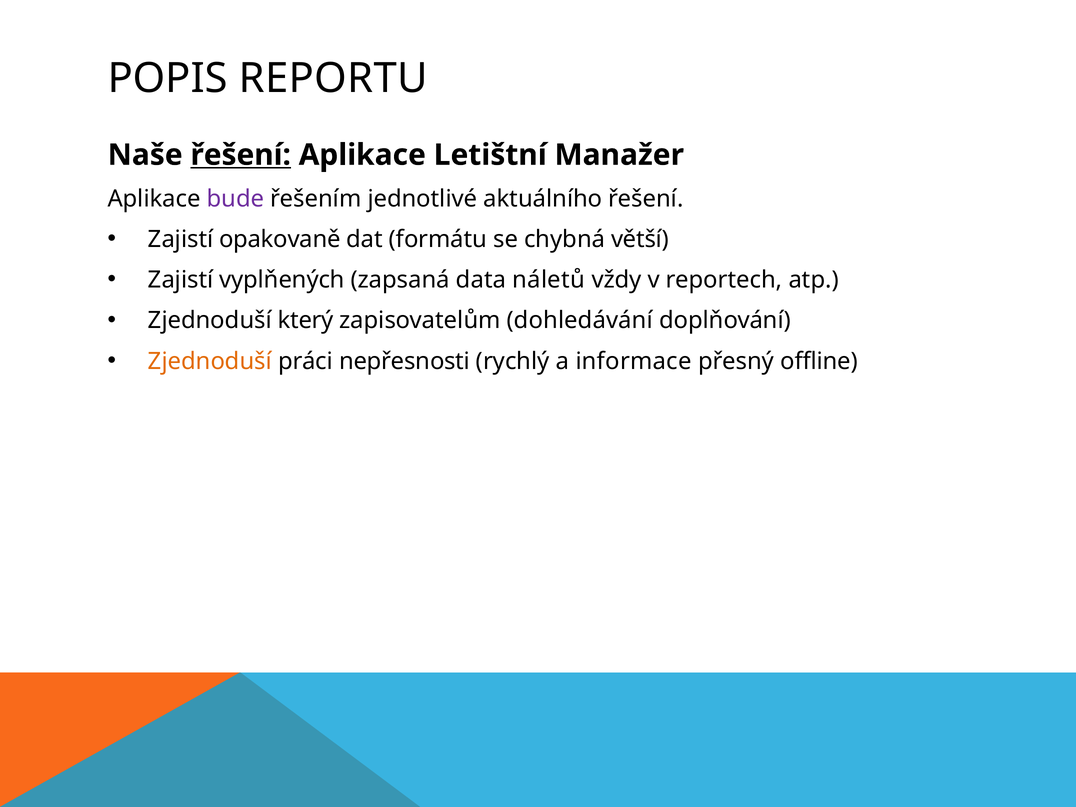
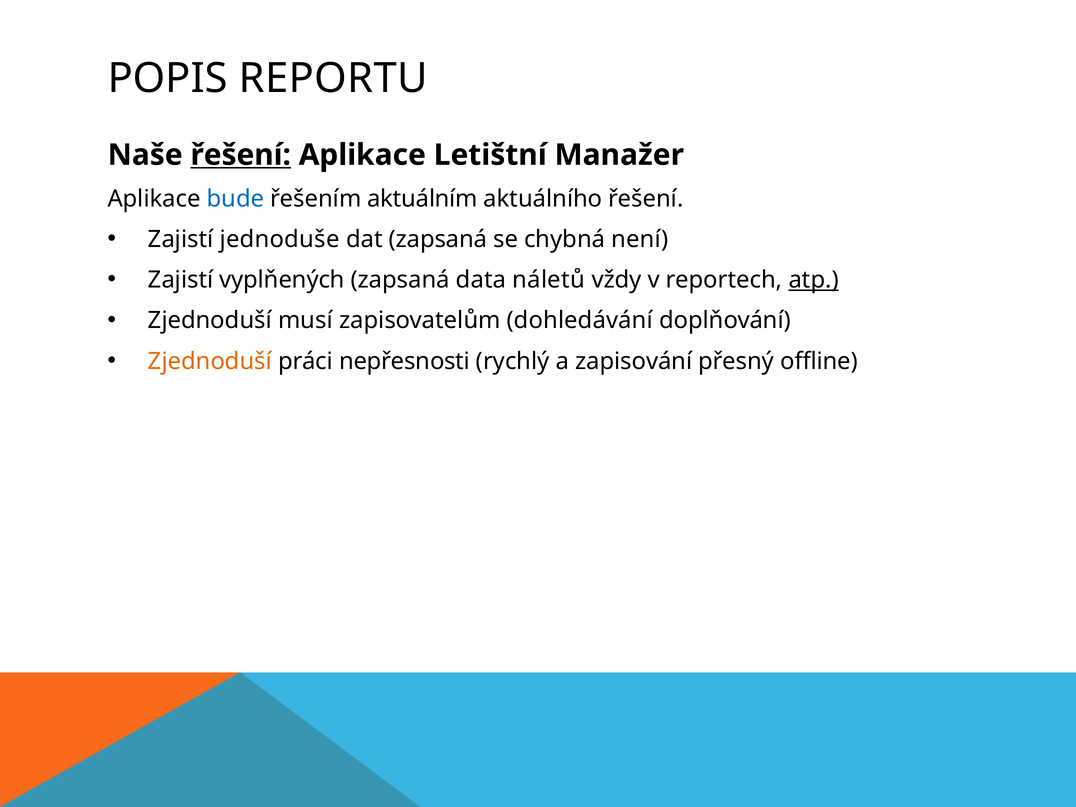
bude colour: purple -> blue (236, 199)
jednotlivé: jednotlivé -> aktuálním (422, 199)
opakovaně: opakovaně -> jednoduše (280, 239)
dat formátu: formátu -> zapsaná (438, 239)
větší: větší -> není (640, 239)
atp underline: none -> present (814, 280)
který: který -> musí (305, 321)
informace: informace -> zapisování (634, 361)
